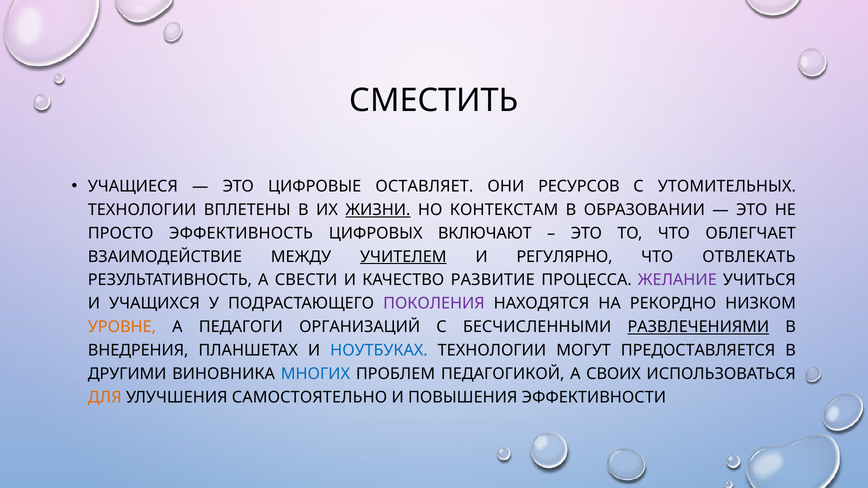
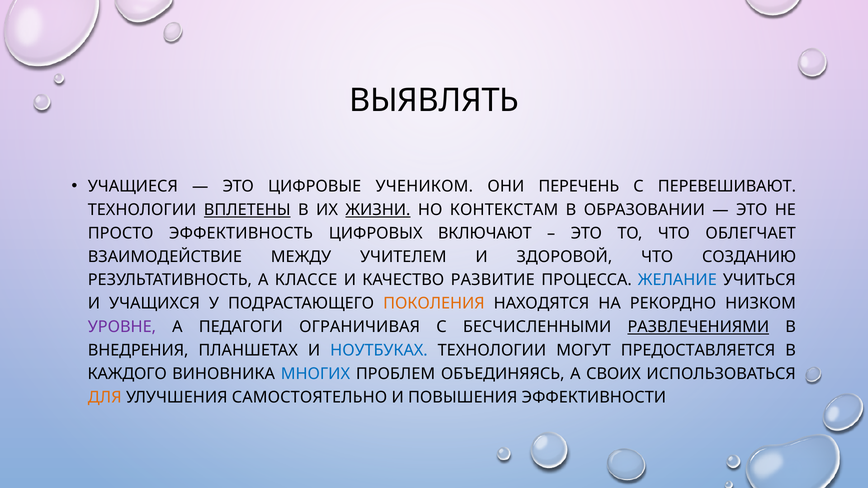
СМЕСТИТЬ: СМЕСТИТЬ -> ВЫЯВЛЯТЬ (434, 101)
ОСТАВЛЯЕТ: ОСТАВЛЯЕТ -> УЧЕНИКОМ (424, 187)
РЕСУРСОВ: РЕСУРСОВ -> ПЕРЕЧЕНЬ (579, 187)
УТОМИТЕЛЬНЫХ: УТОМИТЕЛЬНЫХ -> ПЕРЕВЕШИВАЮТ (727, 187)
ВПЛЕТЕНЫ underline: none -> present (247, 210)
УЧИТЕЛЕМ underline: present -> none (403, 257)
РЕГУЛЯРНО: РЕГУЛЯРНО -> ЗДОРОВОЙ (564, 257)
ОТВЛЕКАТЬ: ОТВЛЕКАТЬ -> СОЗДАНИЮ (749, 257)
СВЕСТИ: СВЕСТИ -> КЛАССЕ (306, 280)
ЖЕЛАНИЕ colour: purple -> blue (677, 280)
ПОКОЛЕНИЯ colour: purple -> orange (434, 304)
УРОВНЕ colour: orange -> purple (122, 327)
ОРГАНИЗАЦИЙ: ОРГАНИЗАЦИЙ -> ОГРАНИЧИВАЯ (360, 327)
ДРУГИМИ: ДРУГИМИ -> КАЖДОГО (127, 374)
ПЕДАГОГИКОЙ: ПЕДАГОГИКОЙ -> ОБЪЕДИНЯЯСЬ (503, 374)
